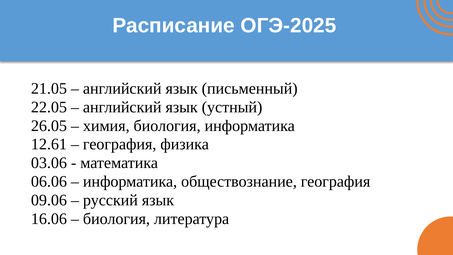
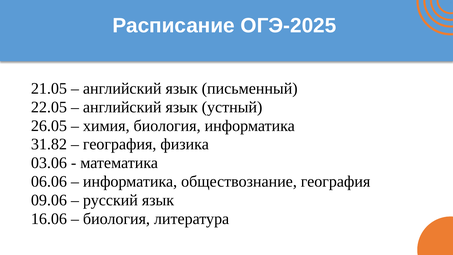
12.61: 12.61 -> 31.82 (49, 144)
